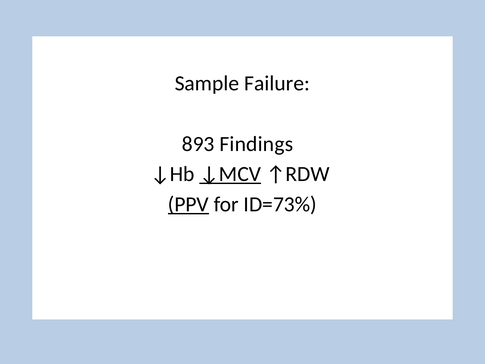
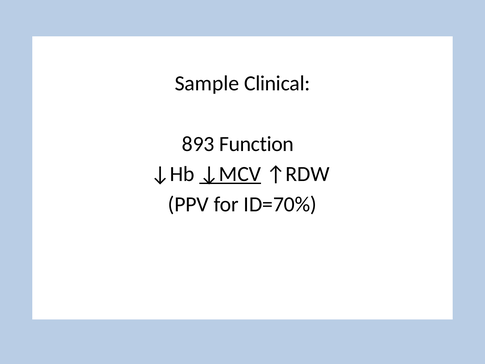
Failure: Failure -> Clinical (277, 83)
Findings: Findings -> Function (256, 144)
PPV underline: present -> none (188, 204)
ID=73%: ID=73% -> ID=70% (280, 204)
